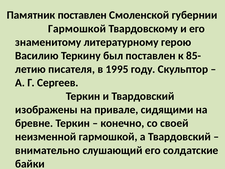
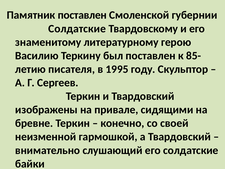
Гармошкой: Гармошкой -> Солдатские (77, 29)
